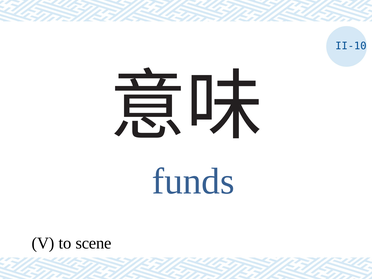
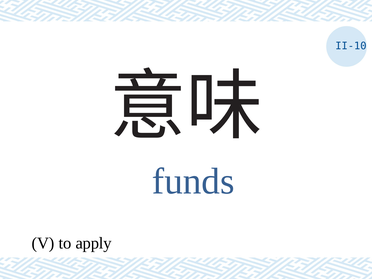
scene: scene -> apply (94, 243)
